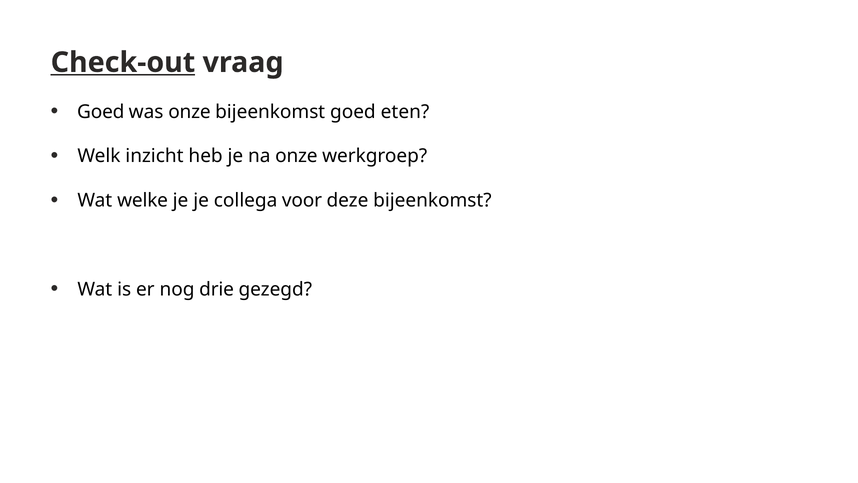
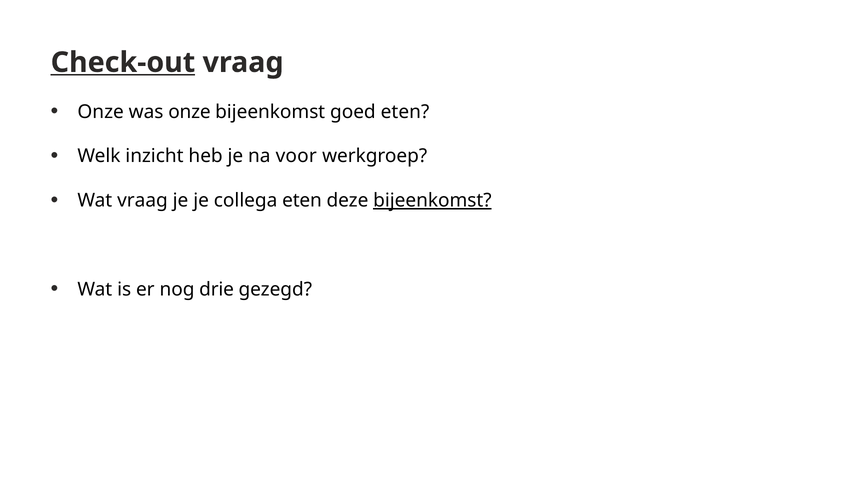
Goed: Goed -> Onze (101, 112)
na onze: onze -> voor (296, 156)
Wat welke: welke -> vraag (142, 200)
collega voor: voor -> eten (302, 200)
bijeenkomst underline: none -> present (432, 200)
